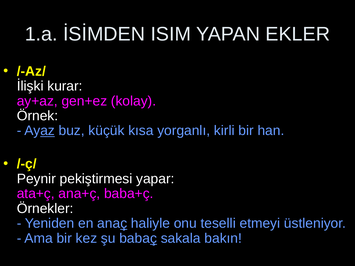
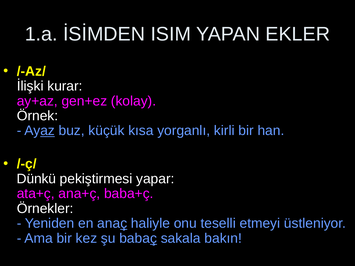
Peynir: Peynir -> Dünkü (36, 179)
